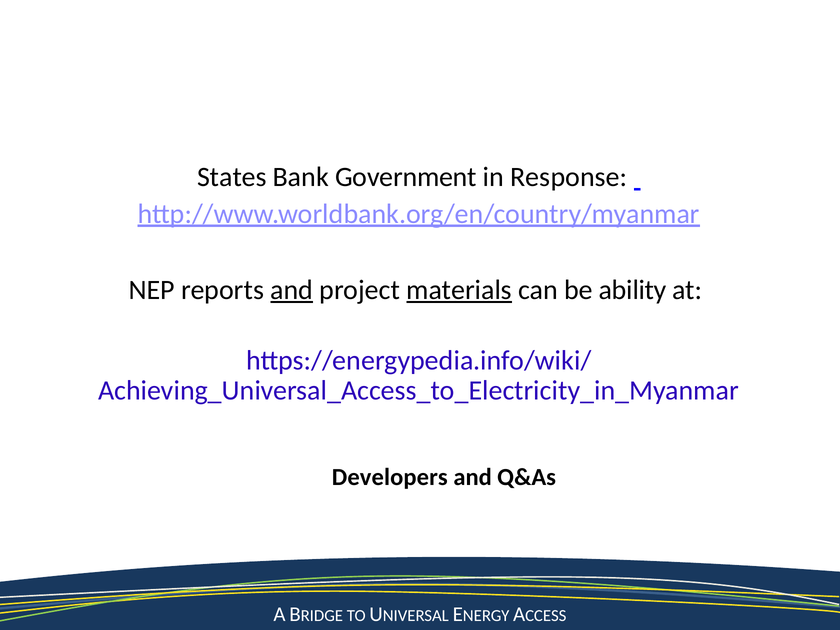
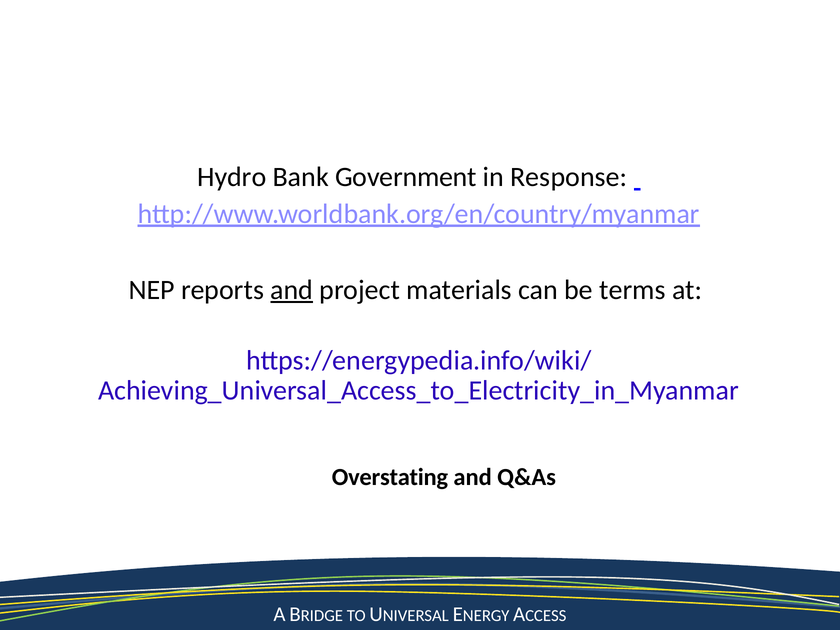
States: States -> Hydro (232, 177)
materials underline: present -> none (459, 290)
ability: ability -> terms (632, 290)
Developers: Developers -> Overstating (390, 477)
